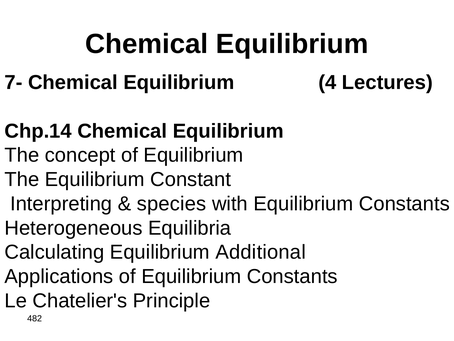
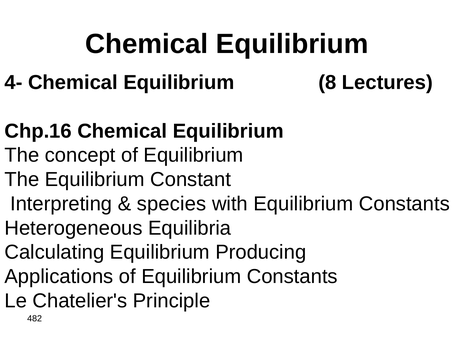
7-: 7- -> 4- (14, 82)
4: 4 -> 8 (327, 82)
Chp.14: Chp.14 -> Chp.16 (38, 131)
Additional: Additional -> Producing (261, 252)
